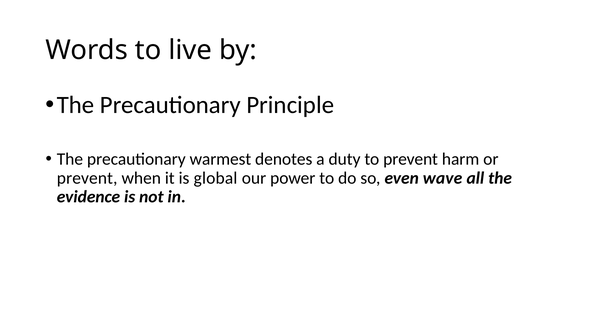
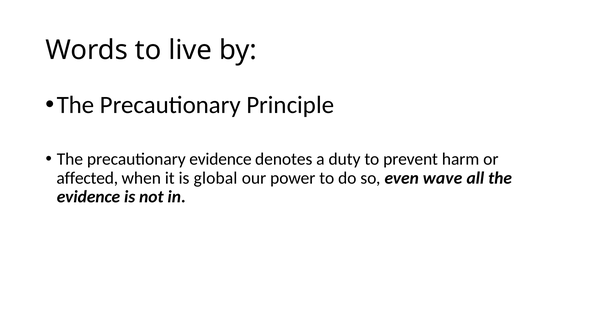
precautionary warmest: warmest -> evidence (220, 159)
prevent: prevent -> affected (87, 178)
